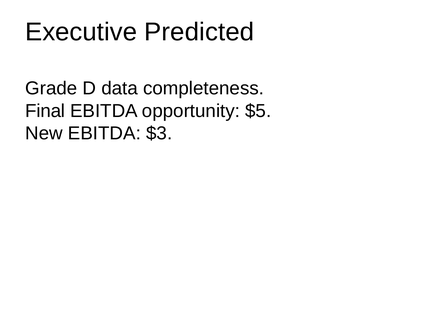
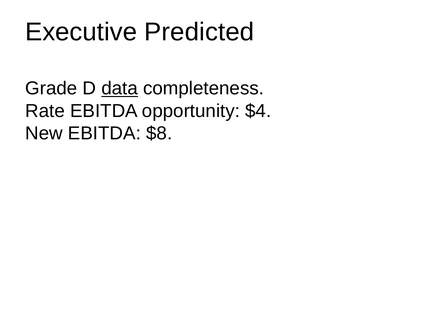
data underline: none -> present (120, 88)
Final: Final -> Rate (45, 111)
$5: $5 -> $4 (258, 111)
$3: $3 -> $8 (159, 134)
